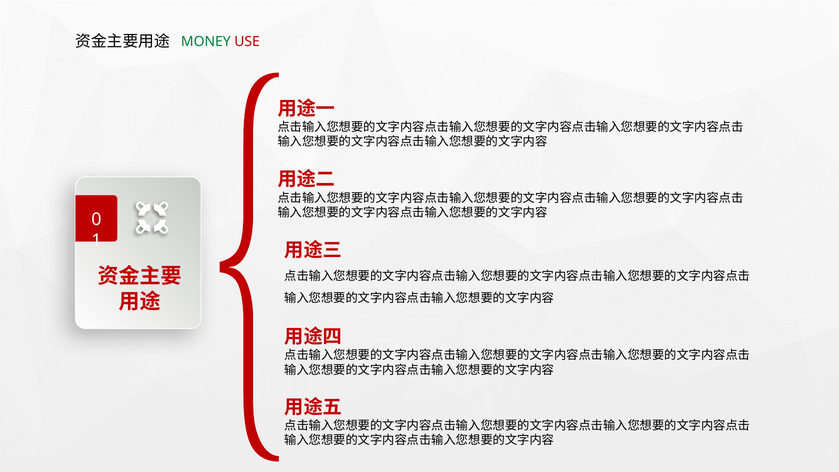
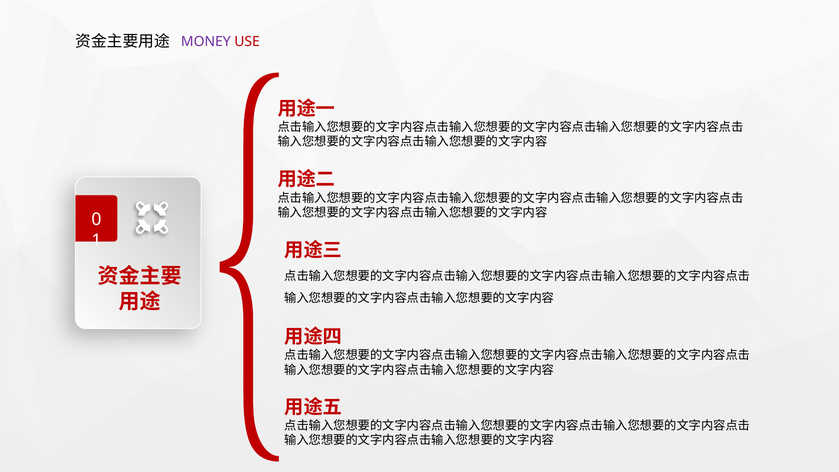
MONEY colour: green -> purple (206, 42)
